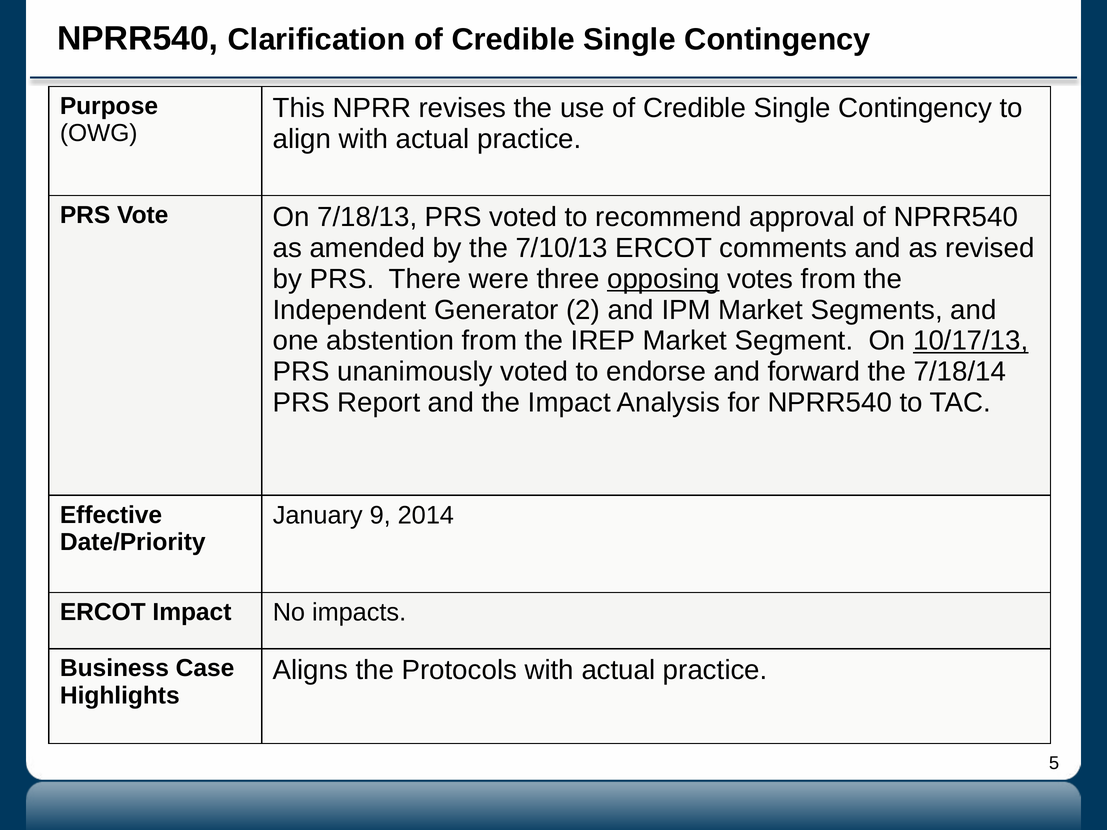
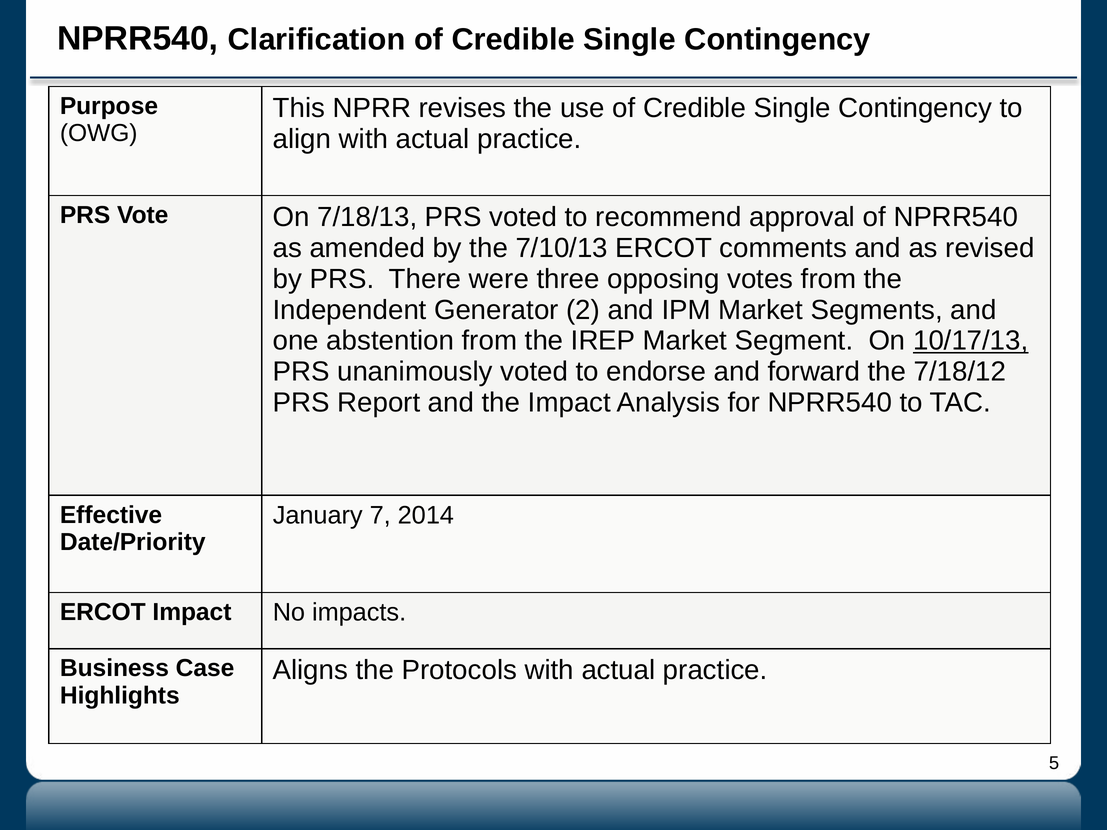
opposing underline: present -> none (663, 279)
7/18/14: 7/18/14 -> 7/18/12 (960, 372)
9: 9 -> 7 (380, 516)
